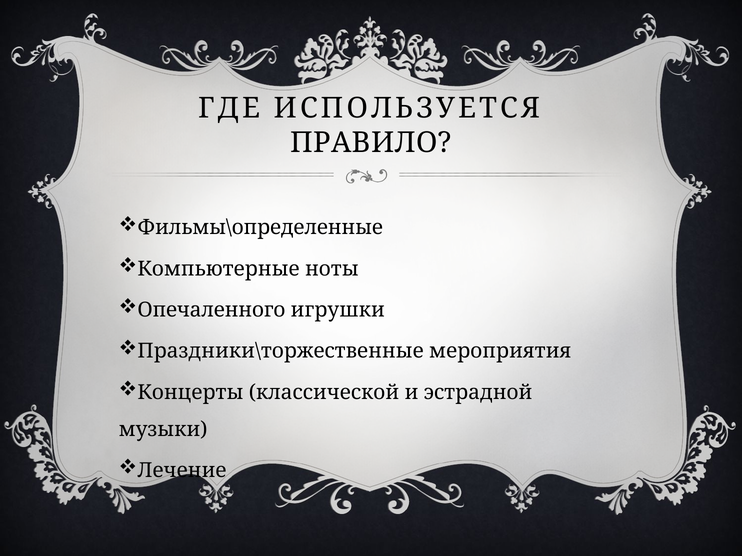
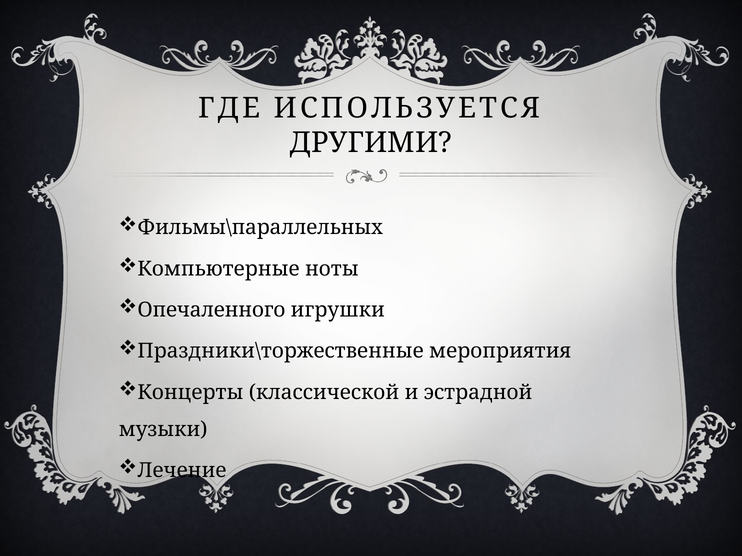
ПРАВИЛО: ПРАВИЛО -> ДРУГИМИ (371, 143)
Фильмы\определенные: Фильмы\определенные -> Фильмы\параллельных (260, 228)
